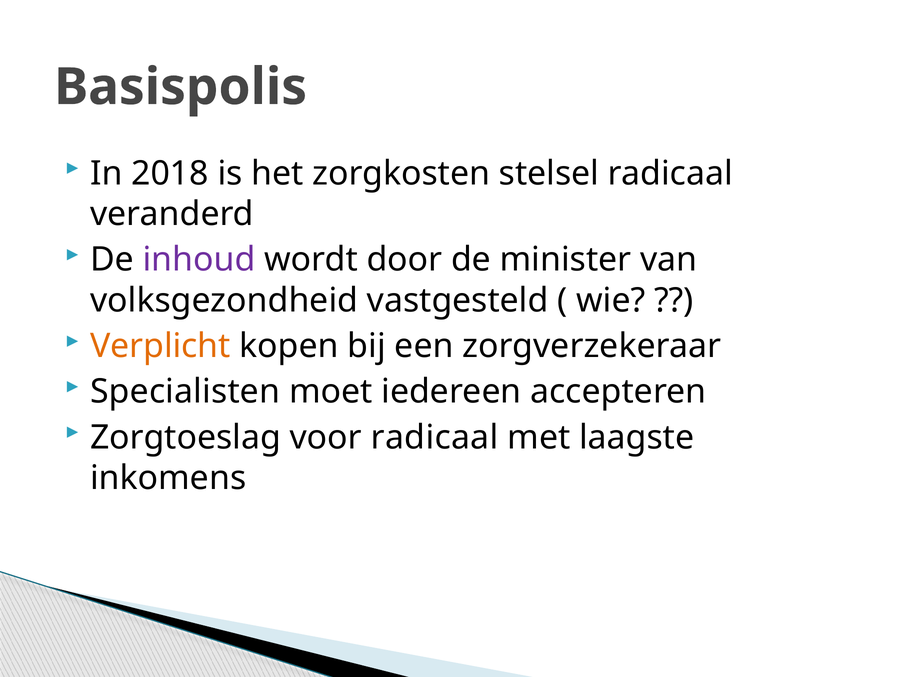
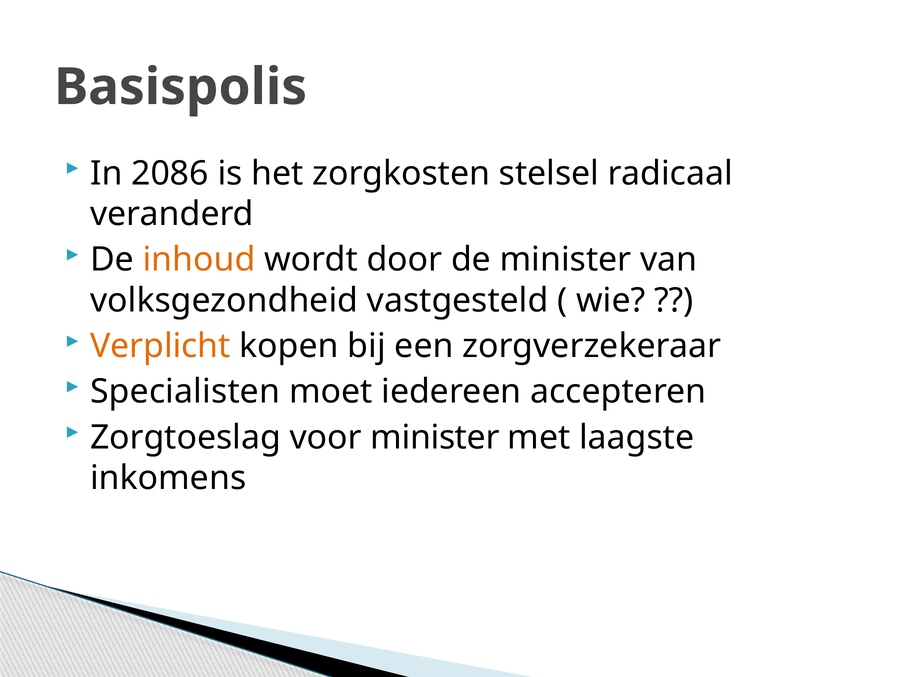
2018: 2018 -> 2086 (170, 173)
inhoud colour: purple -> orange (199, 260)
voor radicaal: radicaal -> minister (435, 438)
